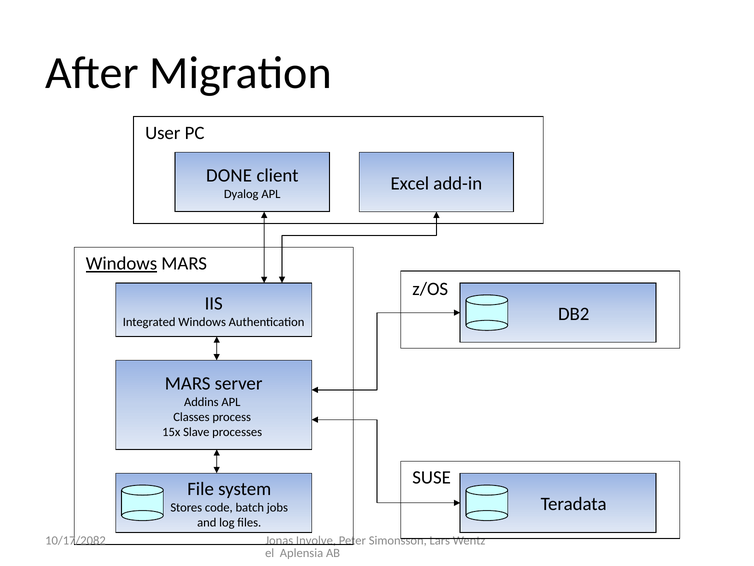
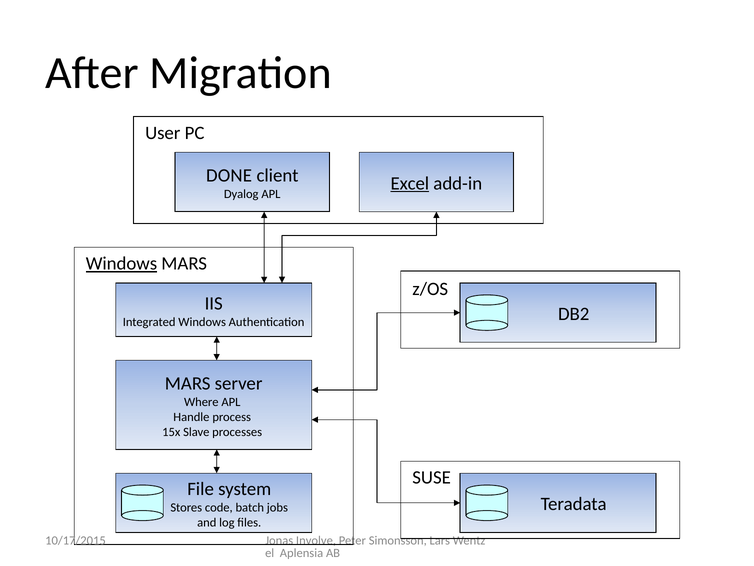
Excel underline: none -> present (410, 183)
Addins: Addins -> Where (201, 402)
Classes: Classes -> Handle (191, 417)
10/17/2082: 10/17/2082 -> 10/17/2015 (75, 540)
